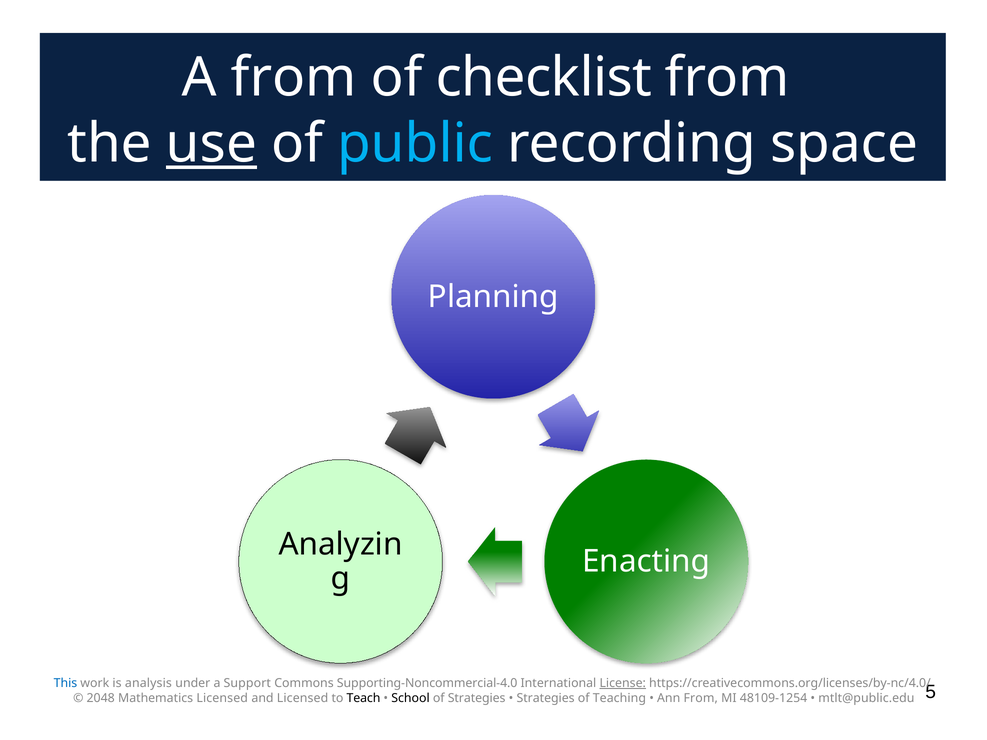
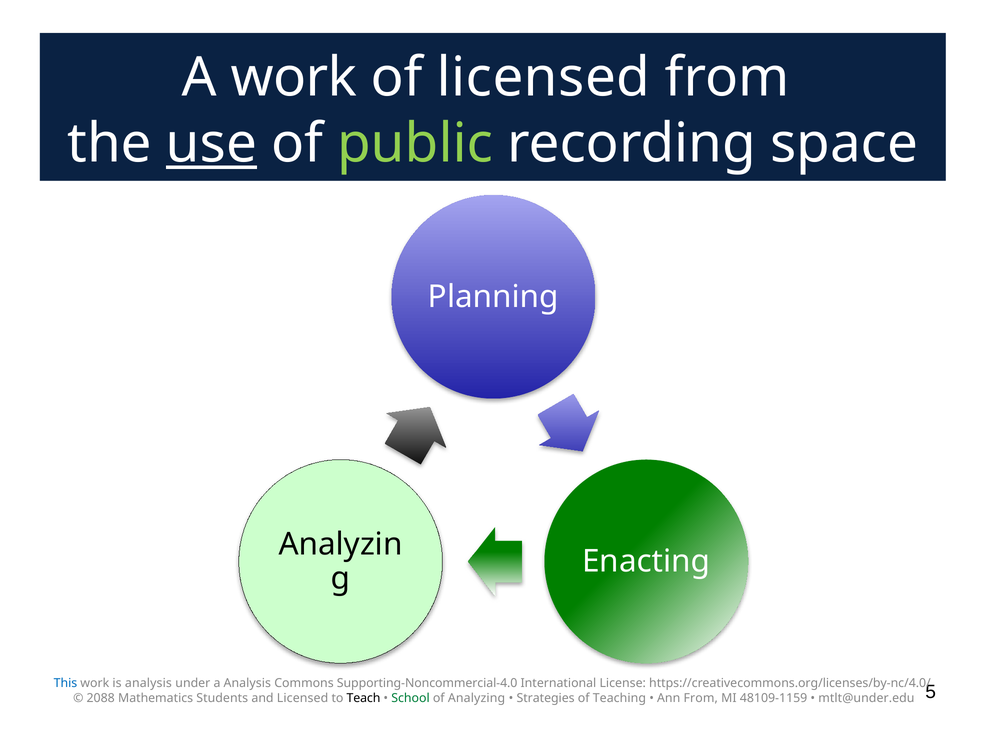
A from: from -> work (294, 78)
of checklist: checklist -> licensed (543, 78)
public colour: light blue -> light green (415, 144)
a Support: Support -> Analysis (247, 683)
License underline: present -> none (623, 683)
2048: 2048 -> 2088 (101, 698)
Mathematics Licensed: Licensed -> Students (222, 698)
School colour: black -> green (411, 698)
of Strategies: Strategies -> Analyzing (477, 698)
48109-1254: 48109-1254 -> 48109-1159 (774, 698)
mtlt@public.edu: mtlt@public.edu -> mtlt@under.edu (866, 698)
